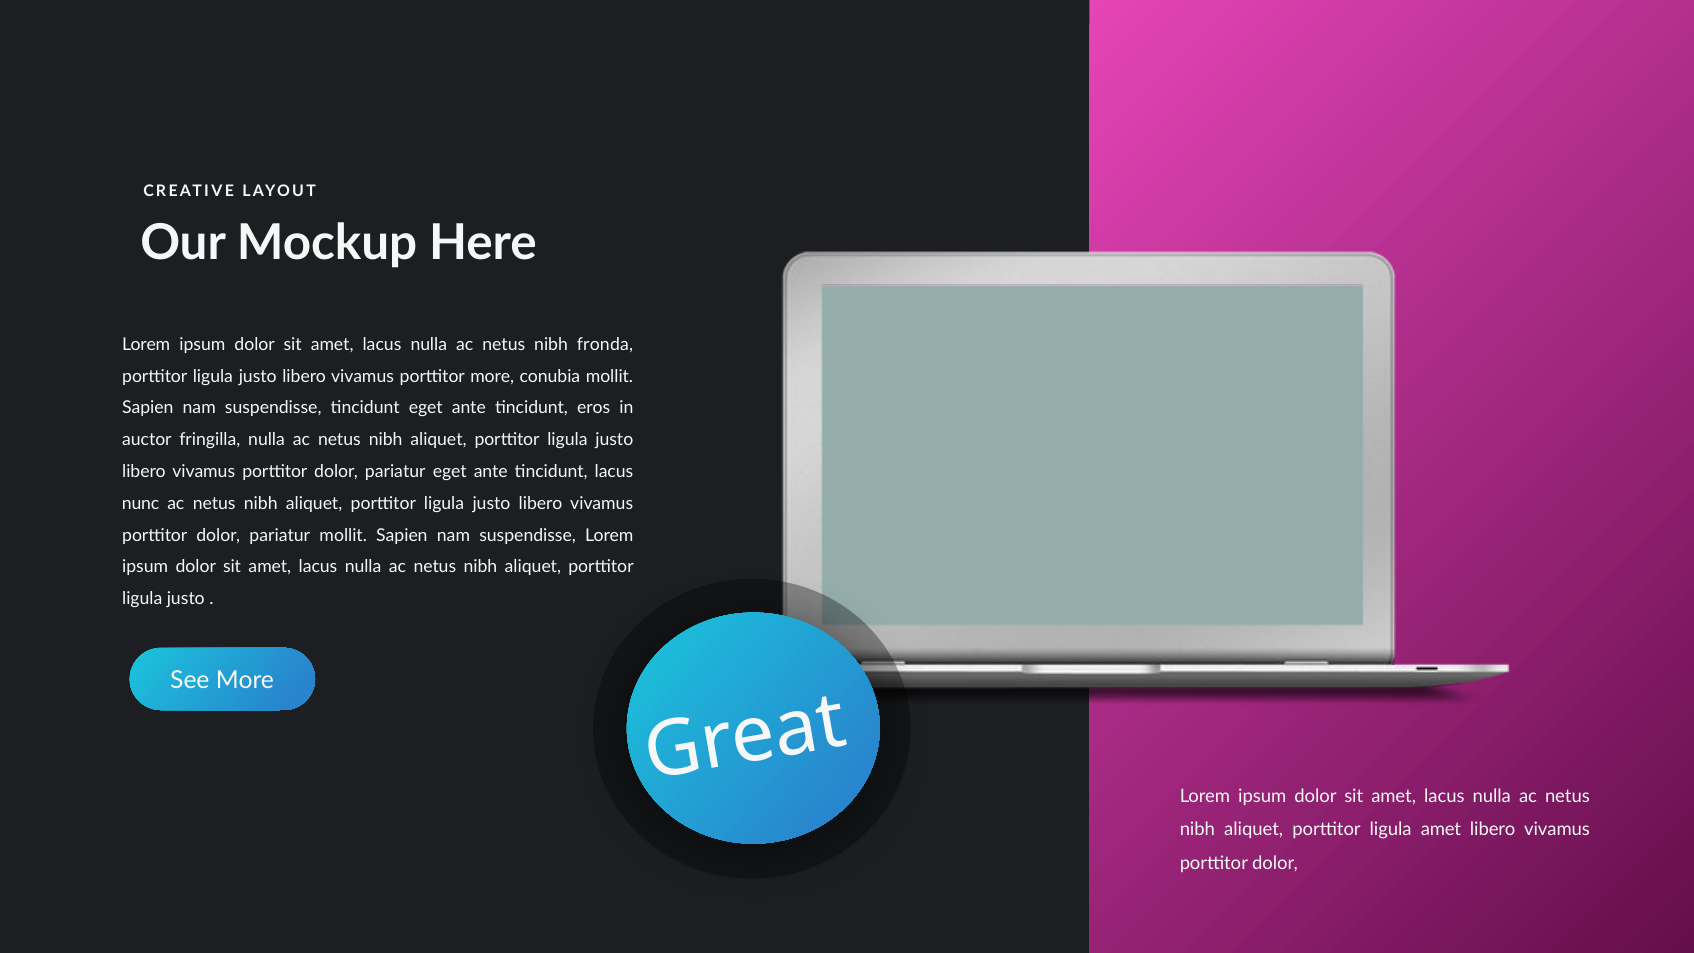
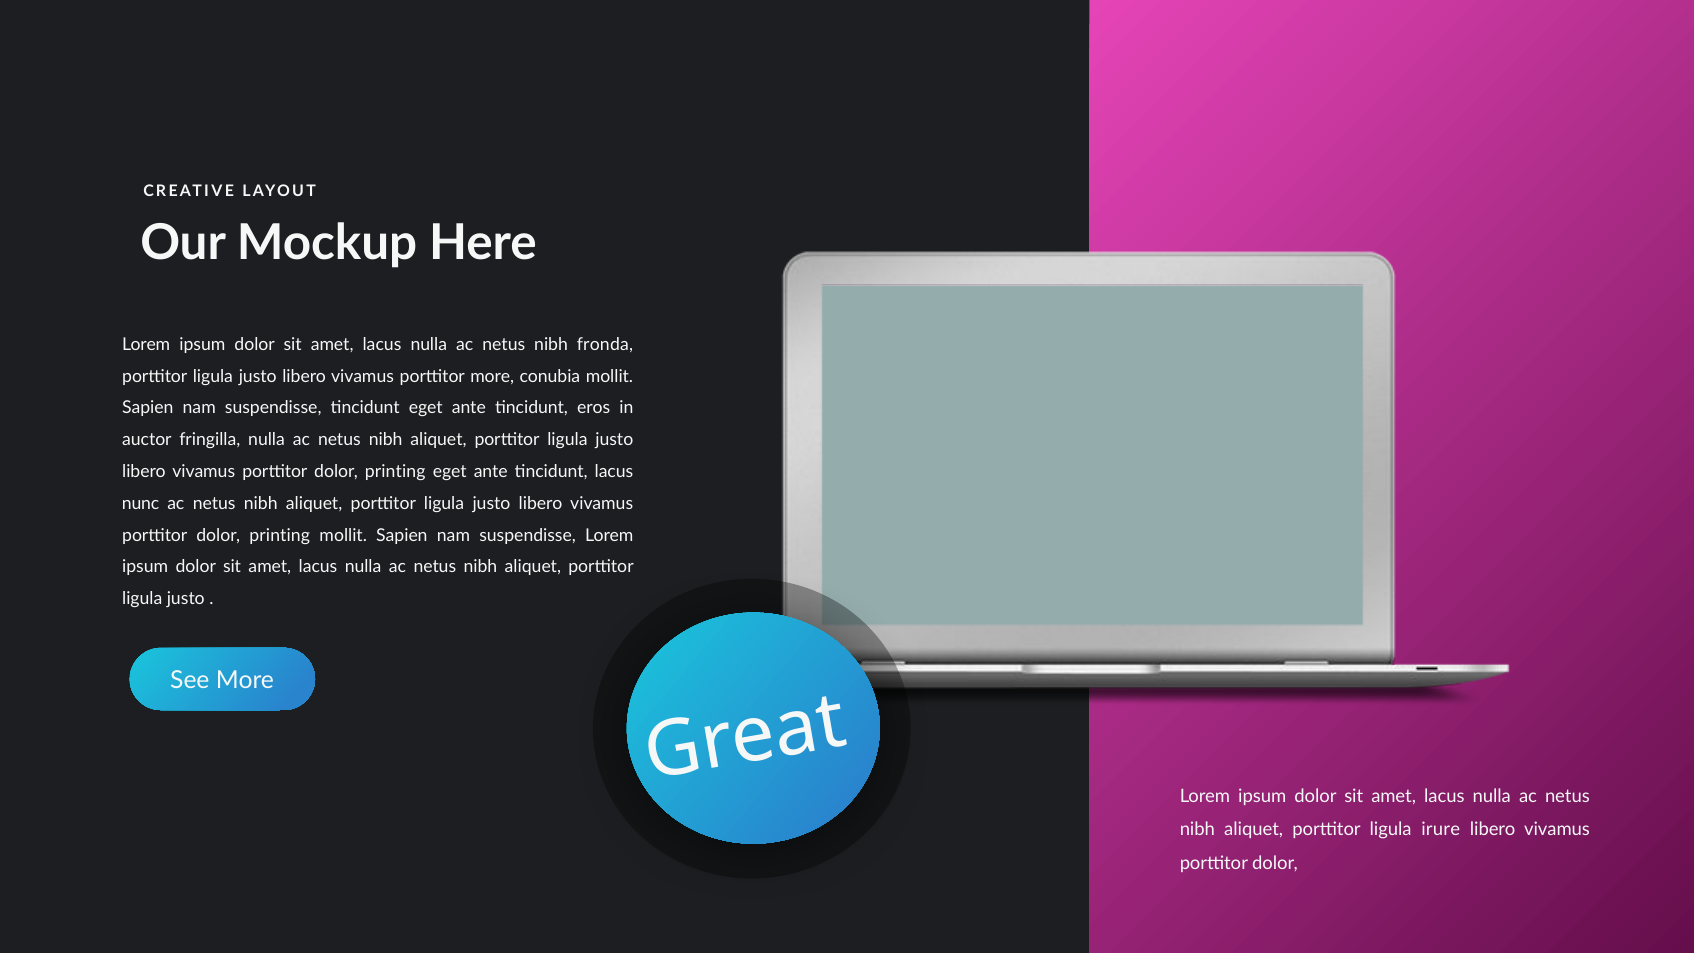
pariatur: pariatur -> printing (395, 472)
pariatur: pariatur -> printing (280, 535)
ligula amet: amet -> irure (1441, 830)
